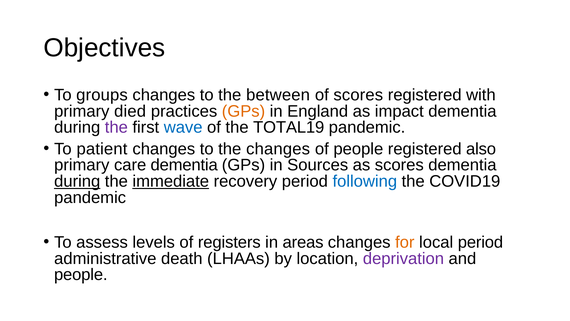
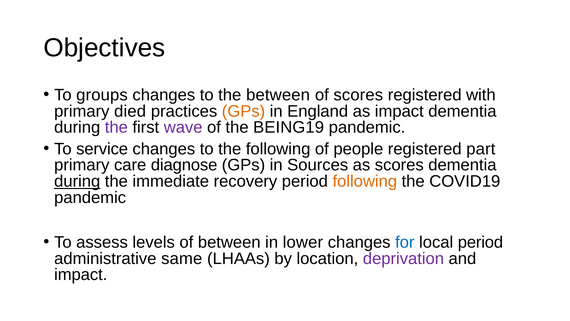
wave colour: blue -> purple (183, 127)
TOTAL19: TOTAL19 -> BEING19 (289, 127)
patient: patient -> service (102, 149)
the changes: changes -> following (278, 149)
also: also -> part (481, 149)
care dementia: dementia -> diagnose (184, 165)
immediate underline: present -> none (171, 181)
following colour: blue -> orange (365, 181)
of registers: registers -> between (229, 242)
areas: areas -> lower (303, 242)
for colour: orange -> blue (405, 242)
death: death -> same (182, 258)
people: people -> impact (81, 274)
